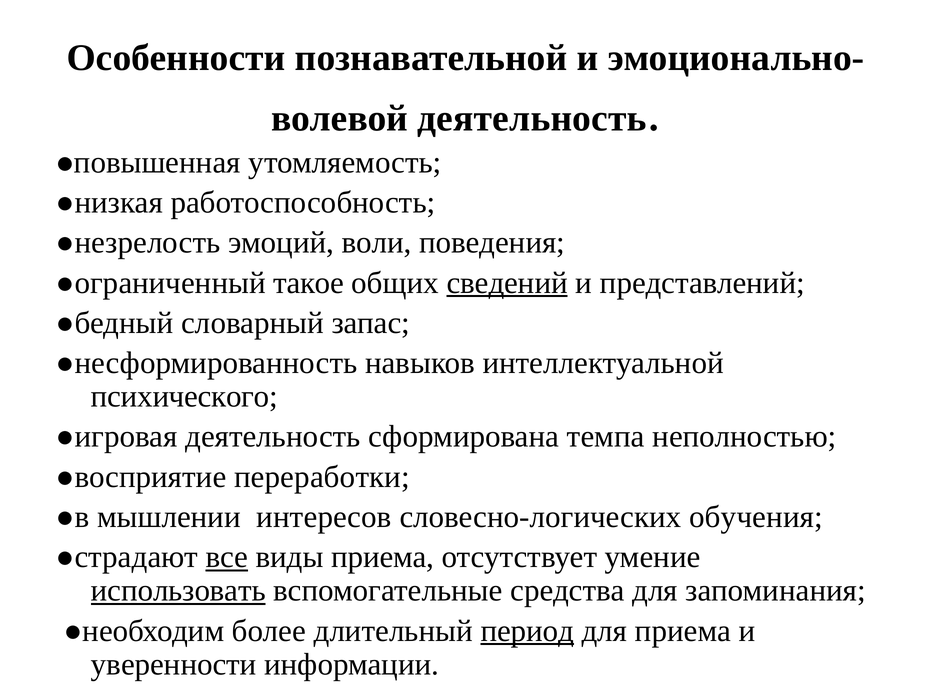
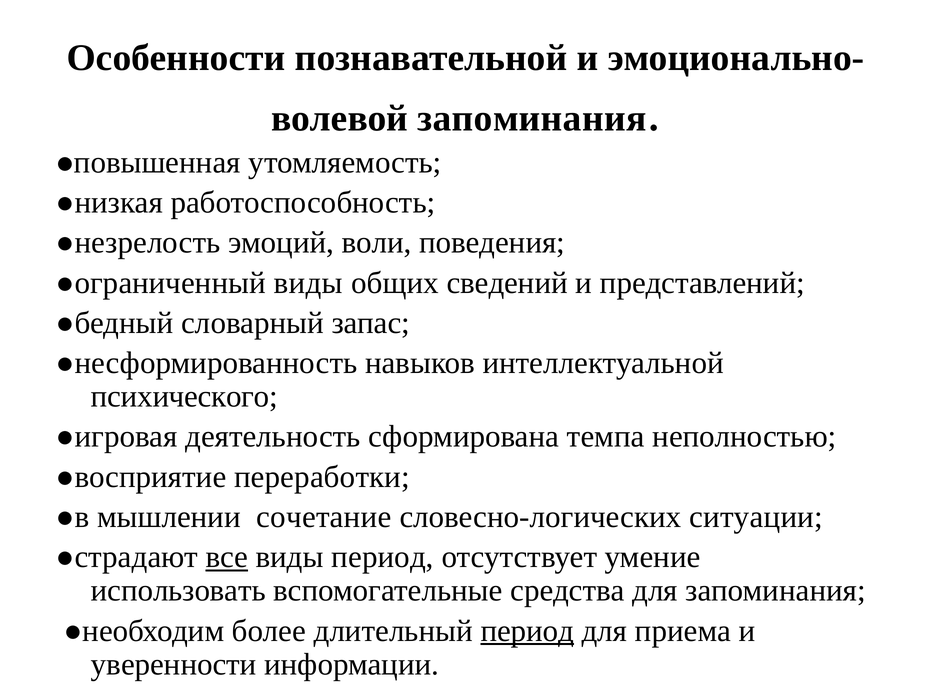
деятельность: деятельность -> запоминания (532, 118)
●ограниченный такое: такое -> виды (308, 283)
сведений underline: present -> none (507, 283)
интересов: интересов -> сочетание (324, 517)
обучения: обучения -> ситуации (756, 517)
виды приема: приема -> период (383, 557)
использовать underline: present -> none (178, 590)
